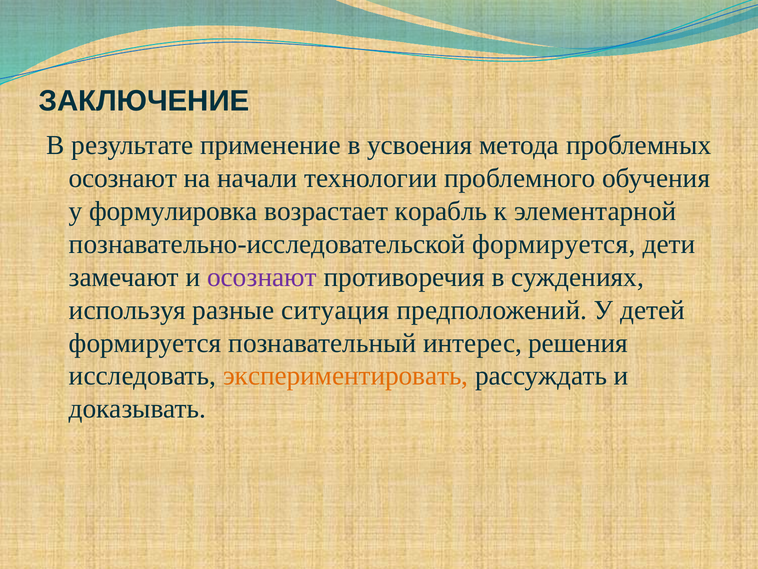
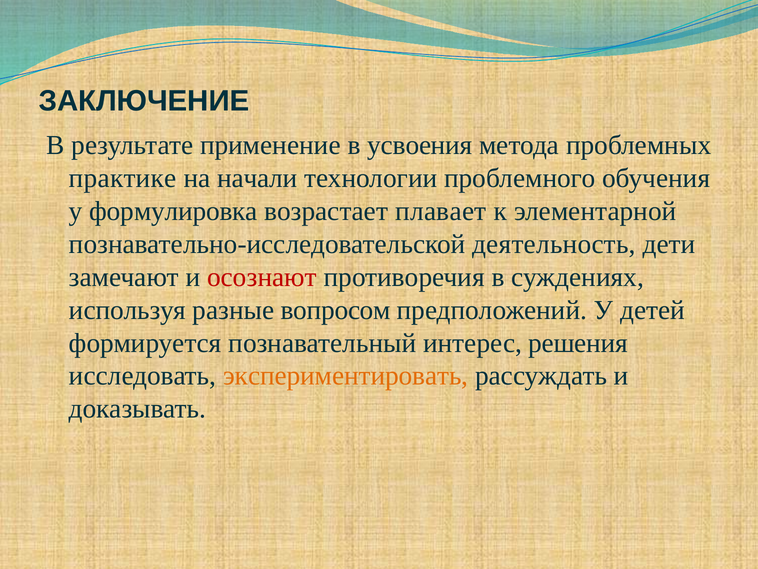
осознают: осознают -> практике (123, 178)
корабль: корабль -> плавает (441, 211)
познавательно-исследовательской формируется: формируется -> деятельность (554, 244)
осознают colour: purple -> red (262, 277)
ситуация: ситуация -> вопросом (336, 310)
